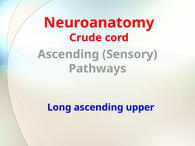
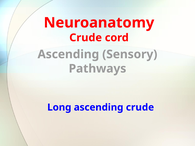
ascending upper: upper -> crude (140, 108)
